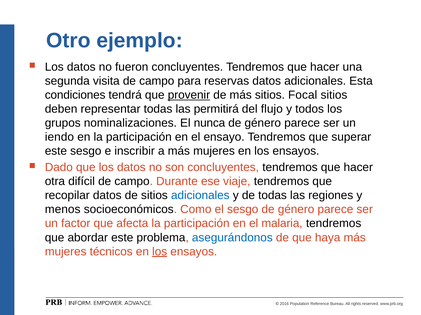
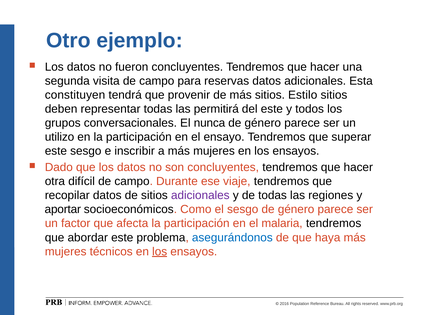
condiciones: condiciones -> constituyen (75, 95)
provenir underline: present -> none (189, 95)
Focal: Focal -> Estilo (303, 95)
del flujo: flujo -> este (272, 109)
nominalizaciones: nominalizaciones -> conversacionales (130, 123)
iendo: iendo -> utilizo (60, 137)
adicionales colour: blue -> purple (200, 196)
menos: menos -> aportar (63, 210)
